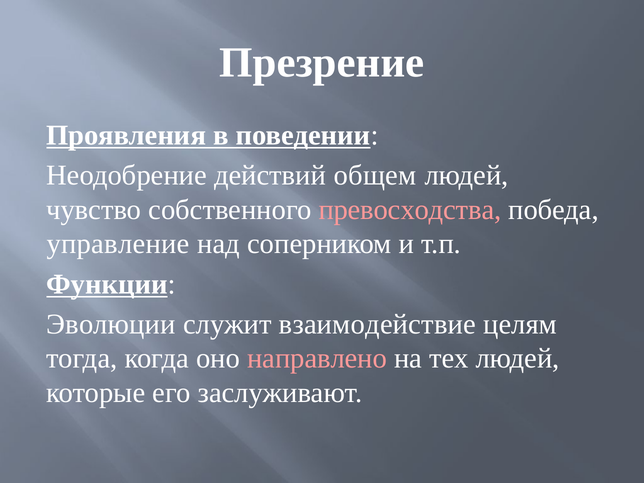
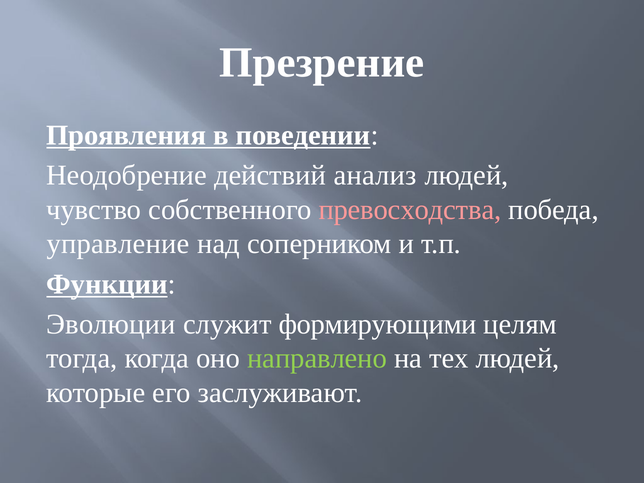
общем: общем -> анализ (375, 175)
взаимодействие: взаимодействие -> формирующими (378, 324)
направлено colour: pink -> light green (317, 359)
